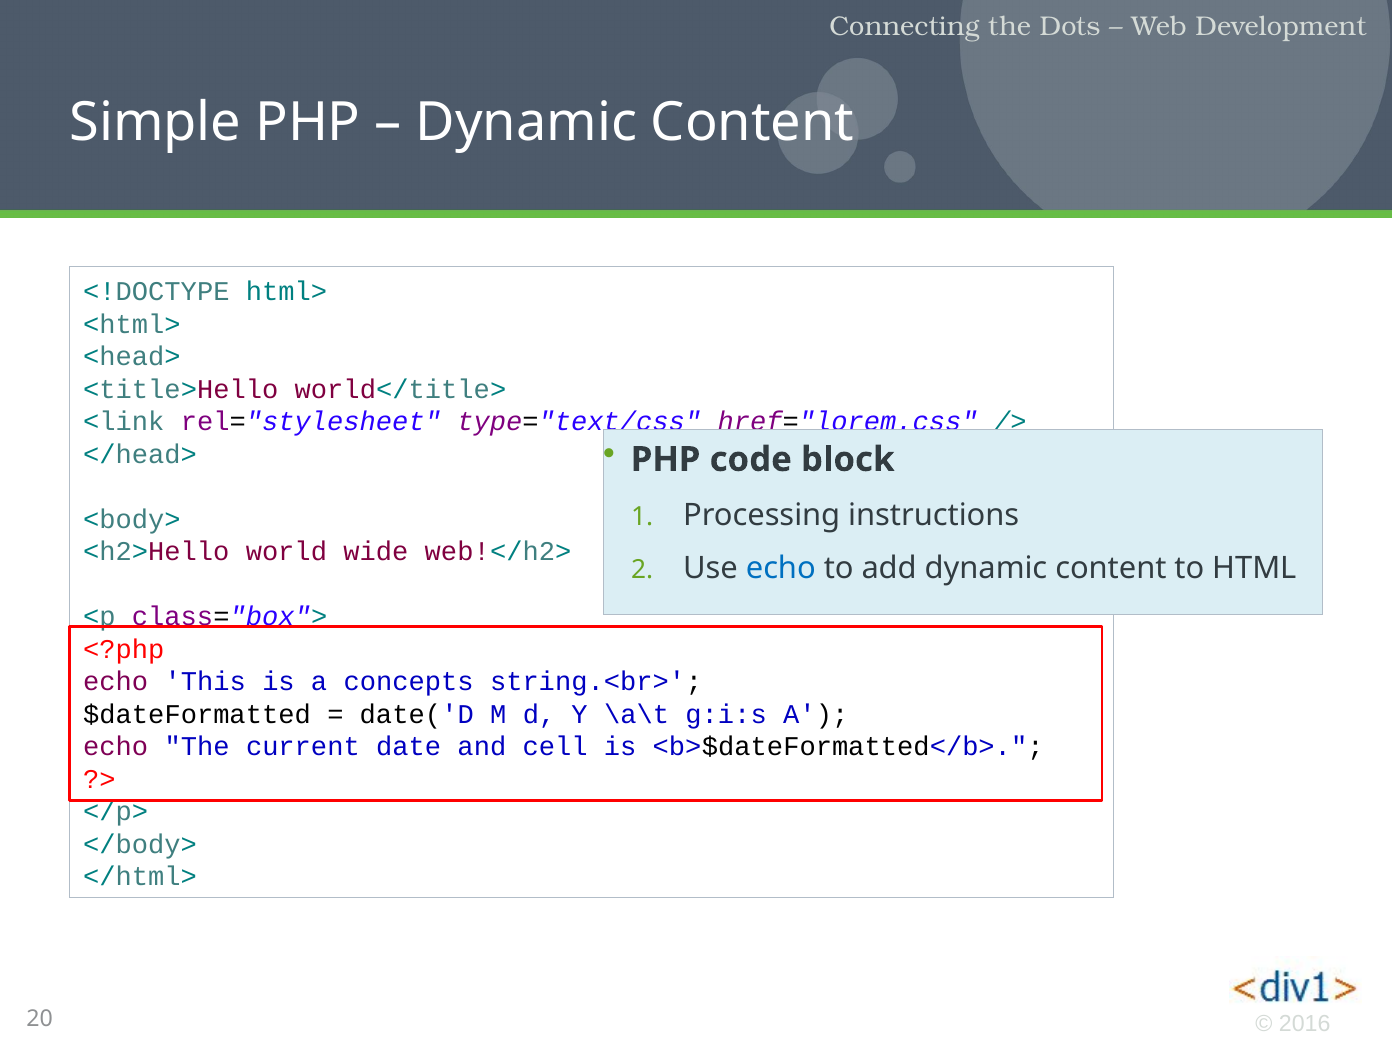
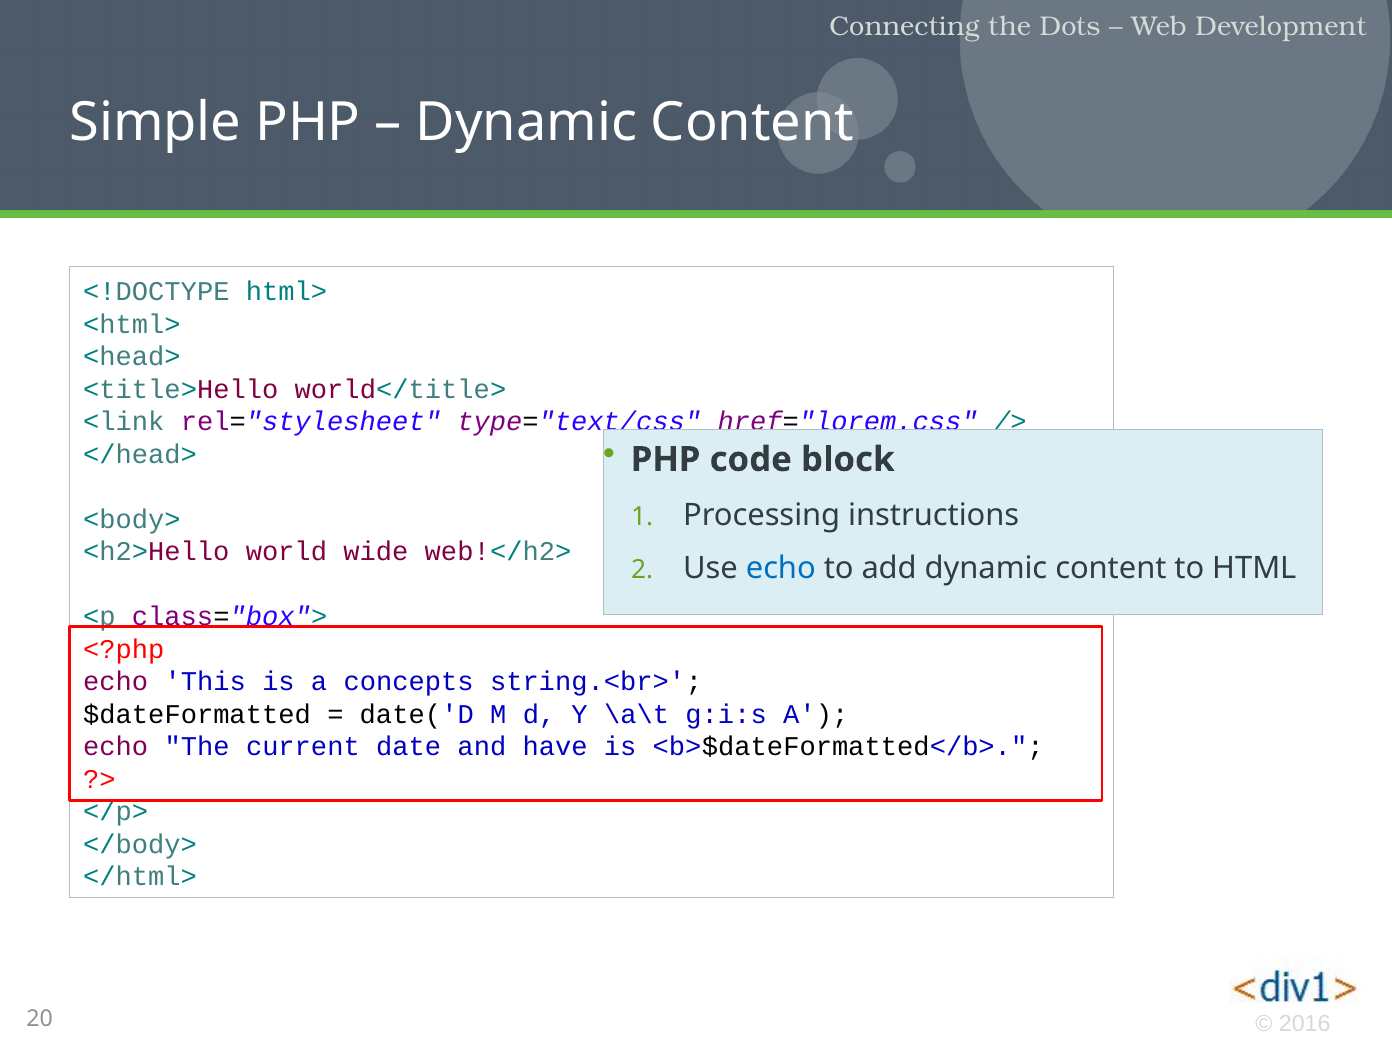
cell: cell -> have (555, 747)
